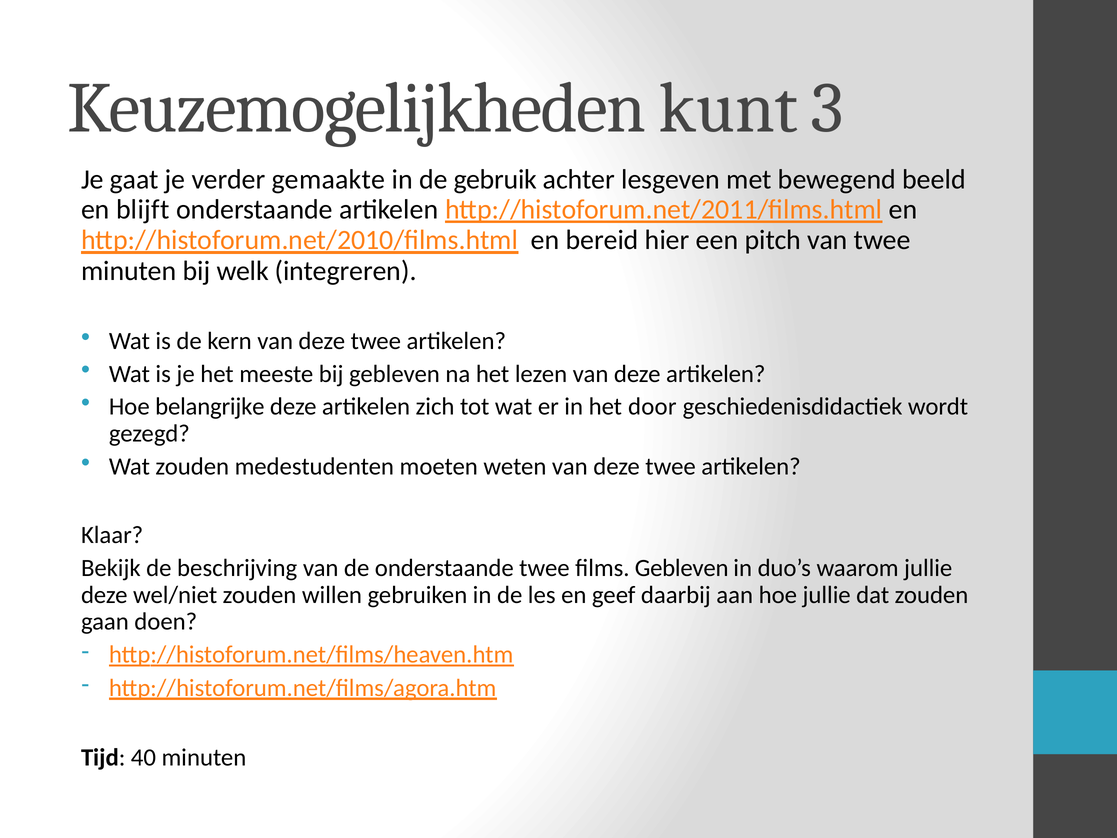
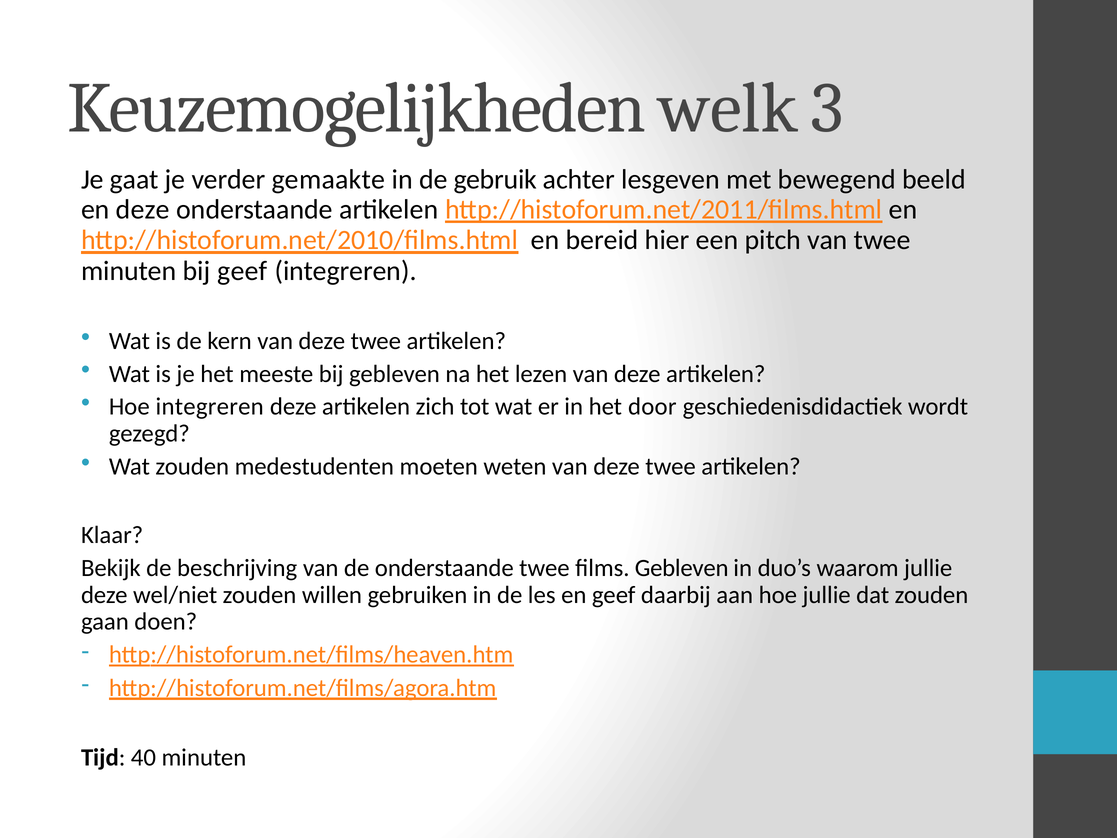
kunt: kunt -> welk (729, 108)
en blijft: blijft -> deze (143, 209)
bij welk: welk -> geef (242, 271)
Hoe belangrijke: belangrijke -> integreren (210, 407)
